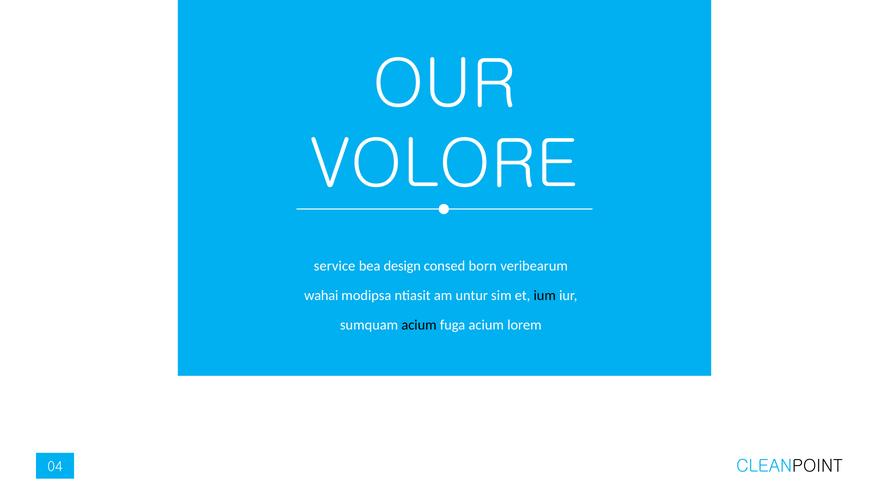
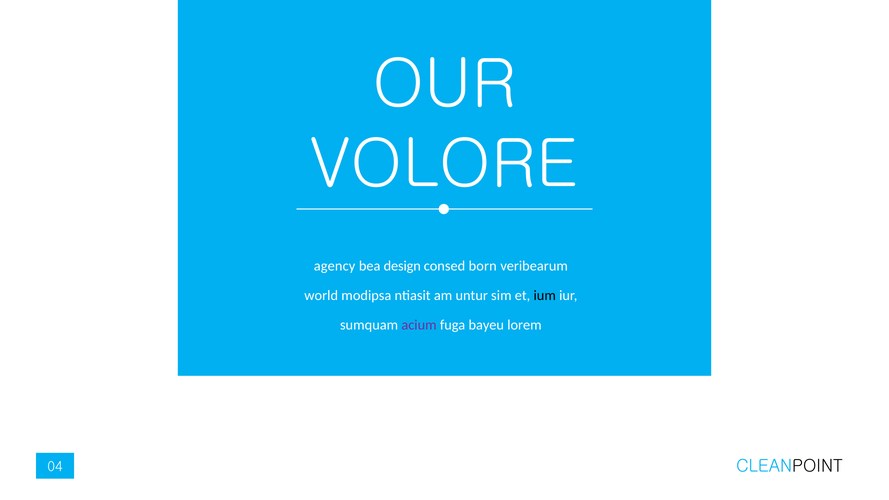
service: service -> agency (335, 266)
wahai: wahai -> world (321, 296)
acium colour: black -> purple (419, 325)
fuga acium: acium -> bayeu (486, 325)
